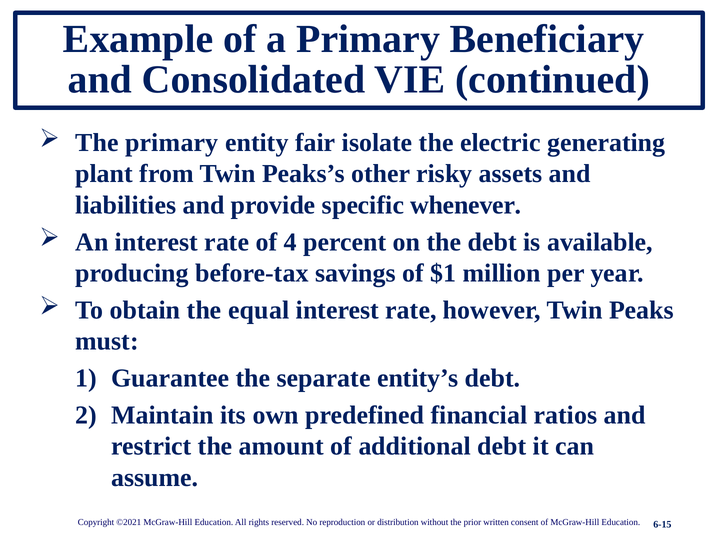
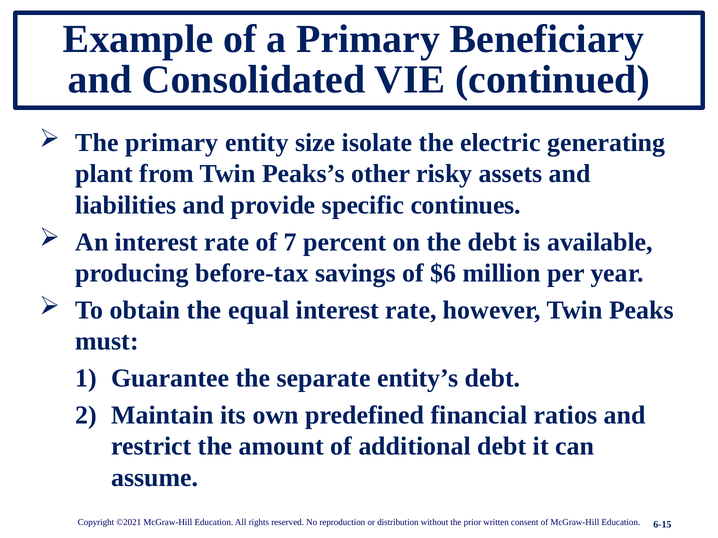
fair: fair -> size (315, 143)
whenever: whenever -> continues (466, 205)
4: 4 -> 7 (290, 242)
$1: $1 -> $6 (443, 273)
